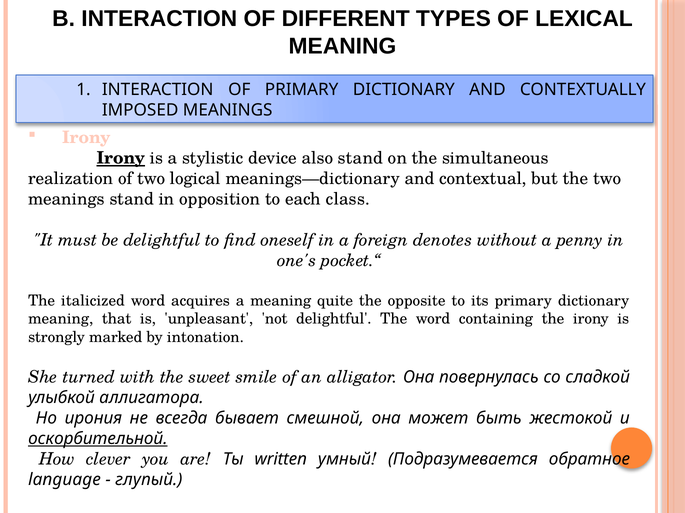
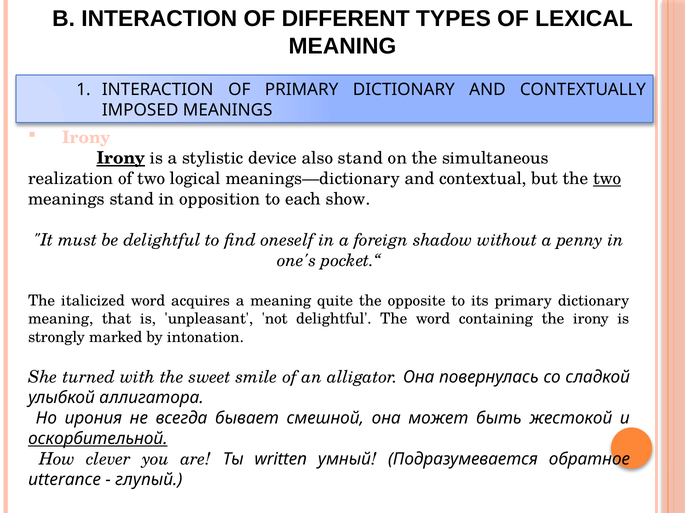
two underline: none -> present (607, 179)
class: class -> show (348, 200)
denotes: denotes -> shadow (443, 241)
language: language -> utterance (65, 480)
